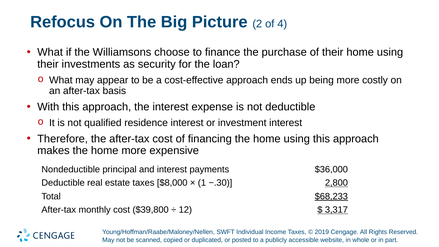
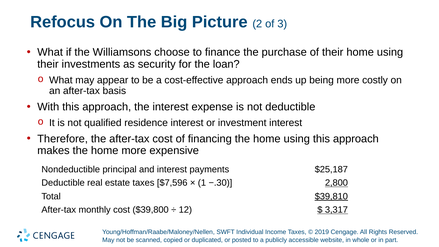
4: 4 -> 3 (282, 24)
$36,000: $36,000 -> $25,187 (331, 169)
$8,000: $8,000 -> $7,596 (172, 183)
$68,233: $68,233 -> $39,810 (331, 196)
